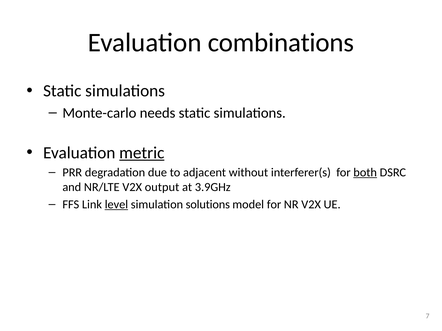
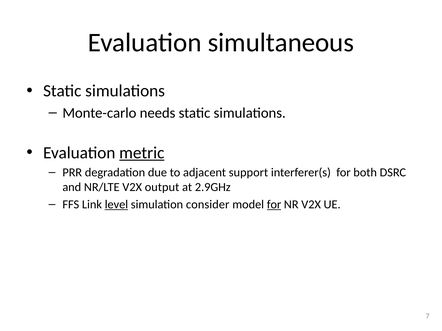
combinations: combinations -> simultaneous (281, 43)
without: without -> support (248, 173)
both underline: present -> none (365, 173)
3.9GHz: 3.9GHz -> 2.9GHz (213, 188)
solutions: solutions -> consider (208, 205)
for underline: none -> present (274, 205)
